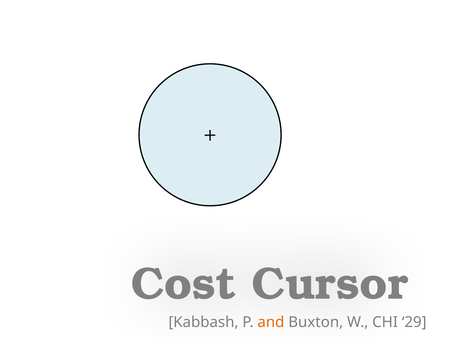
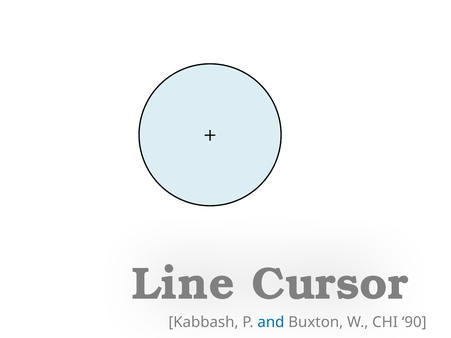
Cost: Cost -> Line (183, 284)
and colour: orange -> blue (271, 323)
29: 29 -> 90 (414, 323)
